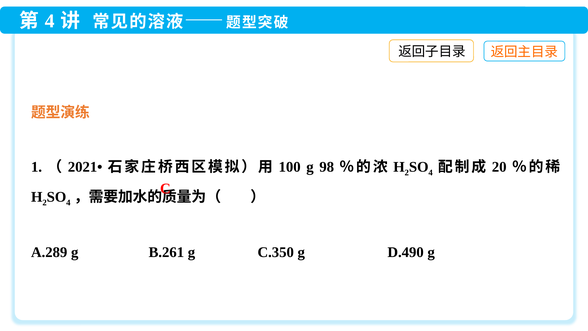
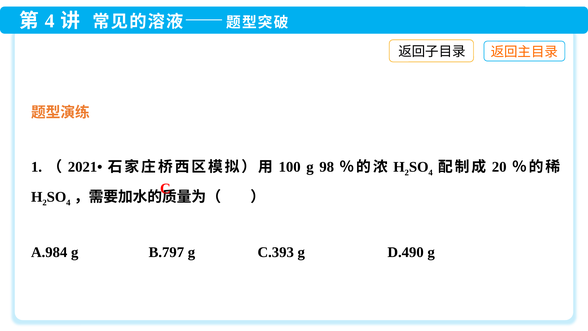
A.289: A.289 -> A.984 (49, 252)
B.261: B.261 -> B.797 (166, 252)
C.350: C.350 -> C.393 (276, 252)
